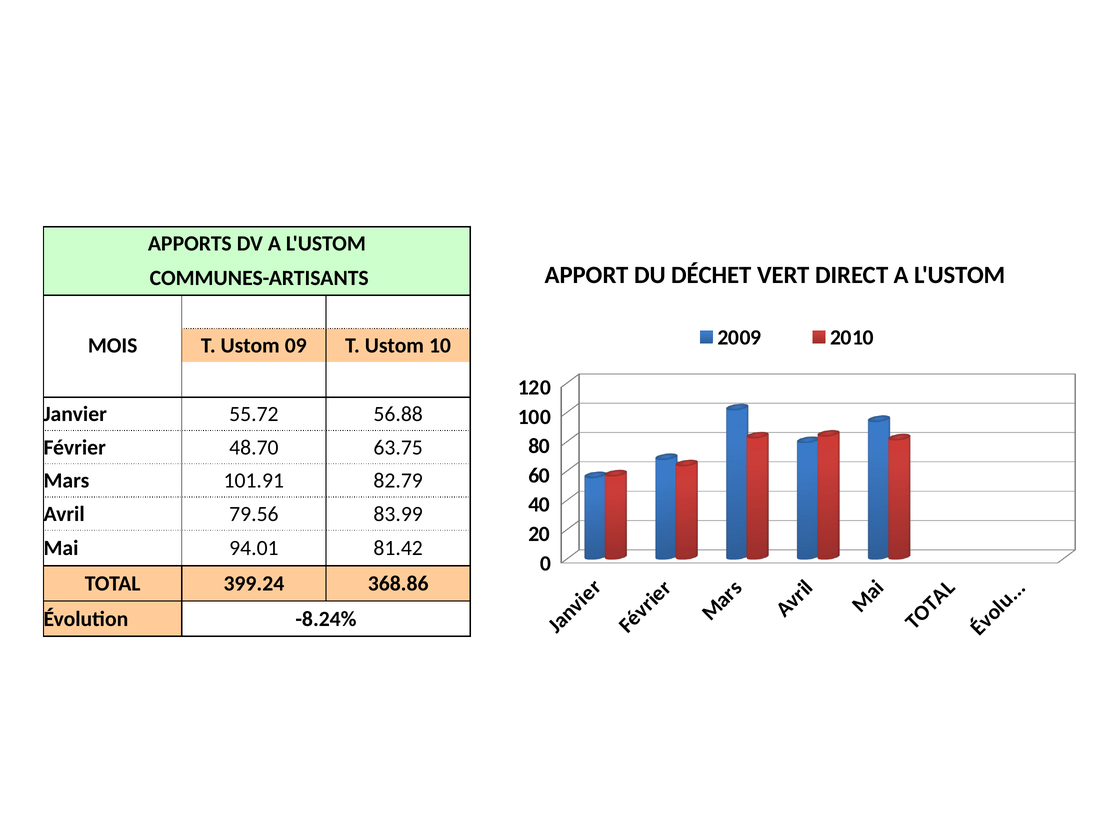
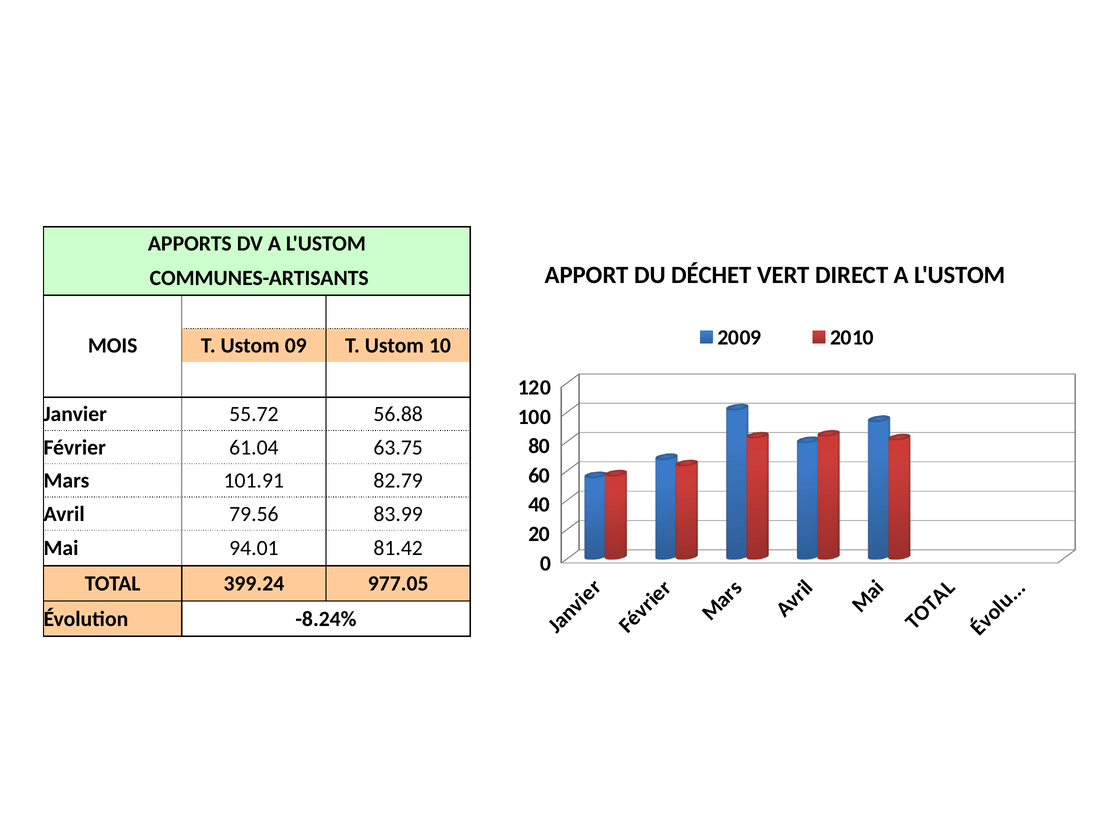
48.70: 48.70 -> 61.04 (254, 447)
368.86: 368.86 -> 977.05 (398, 583)
